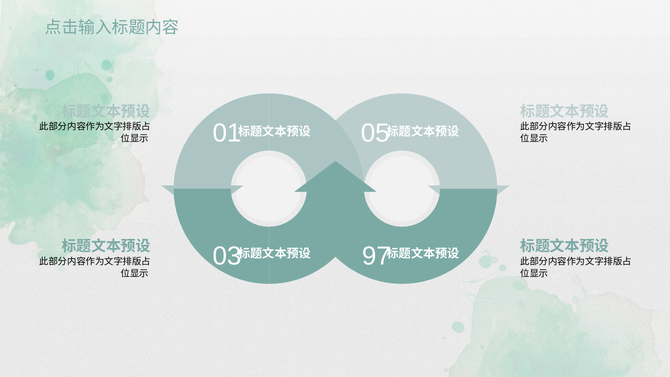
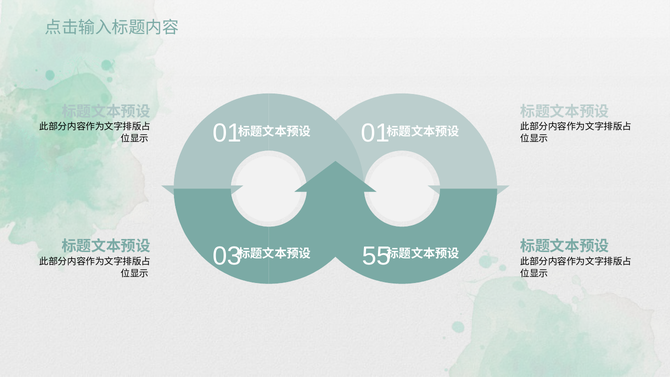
01 05: 05 -> 01 (375, 133)
97: 97 -> 55 (376, 256)
